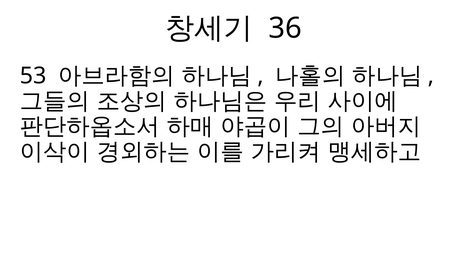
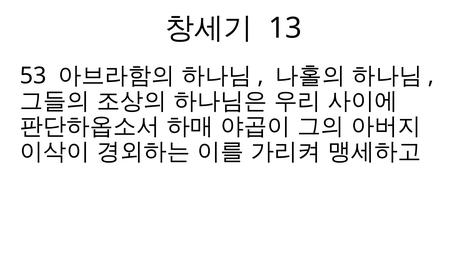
36: 36 -> 13 (285, 28)
